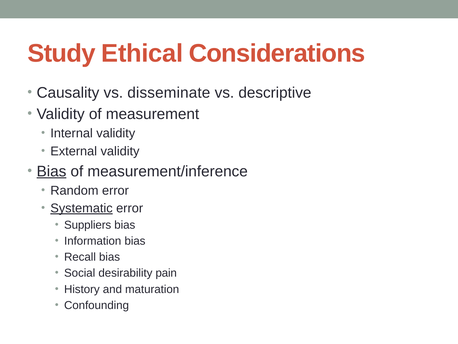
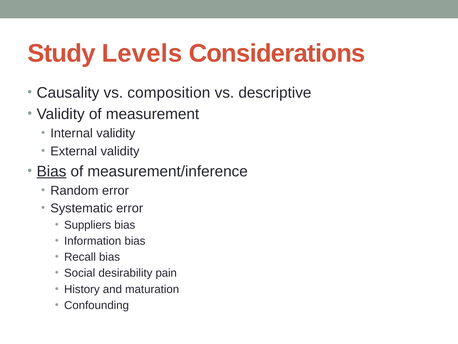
Ethical: Ethical -> Levels (142, 53)
disseminate: disseminate -> composition (169, 93)
Systematic underline: present -> none (82, 208)
